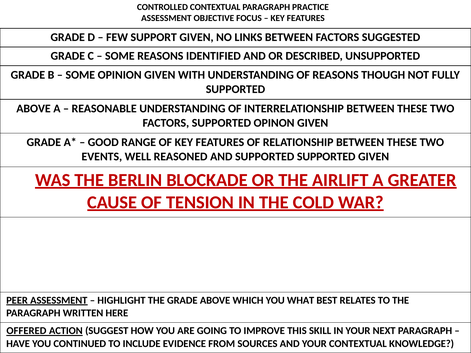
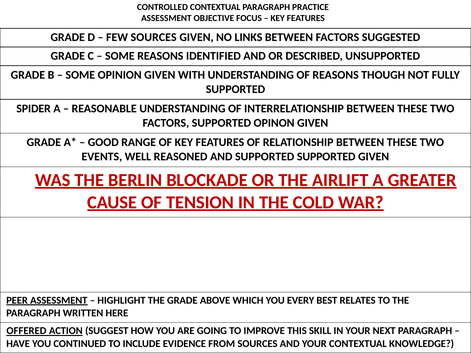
FEW SUPPORT: SUPPORT -> SOURCES (154, 37)
ABOVE: ABOVE -> SPIDER (34, 109)
WHAT: WHAT -> EVERY (301, 301)
